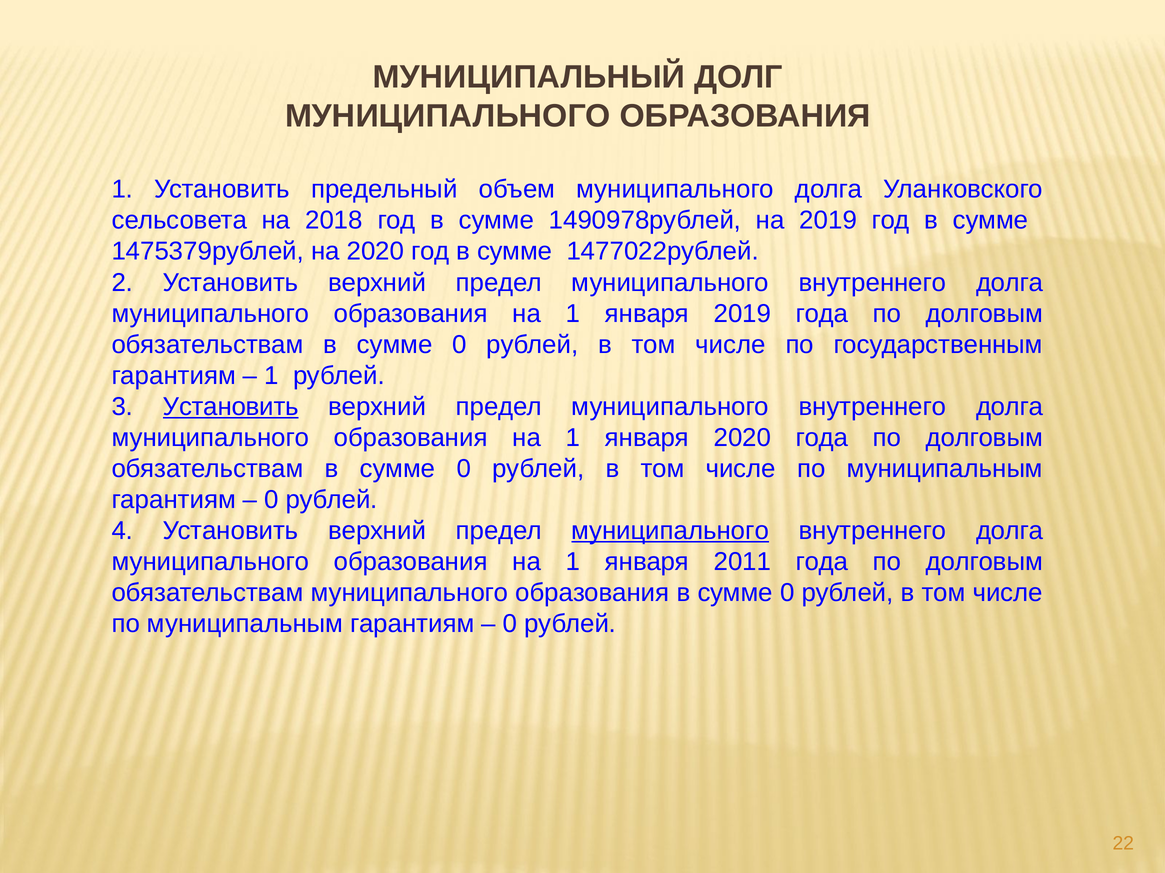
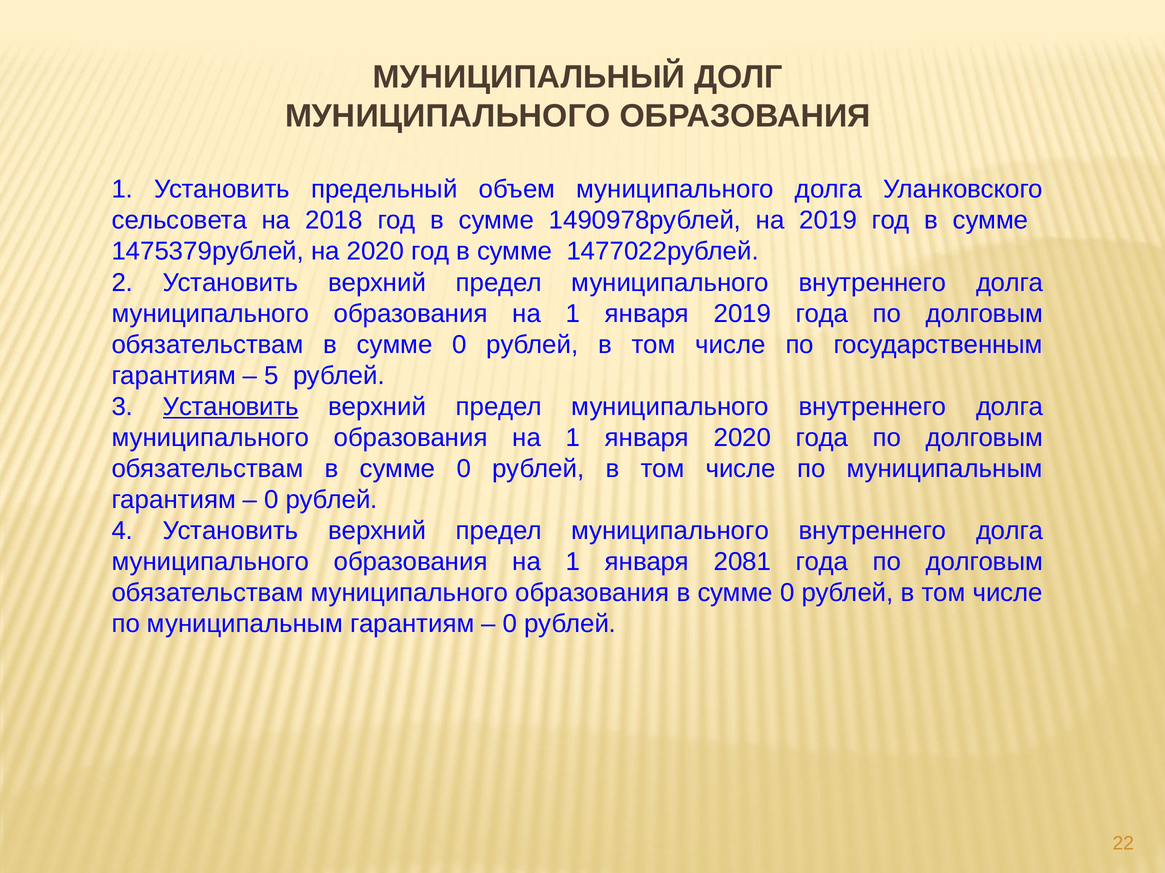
1: 1 -> 5 (272, 376)
муниципального underline: present -> none (670, 531)
2011: 2011 -> 2081 (742, 562)
